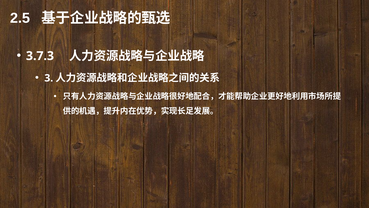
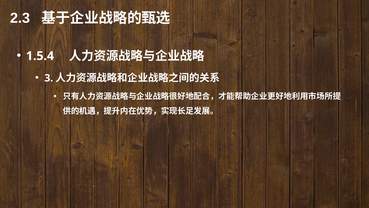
2.5: 2.5 -> 2.3 (20, 18)
3.7.3: 3.7.3 -> 1.5.4 (40, 56)
